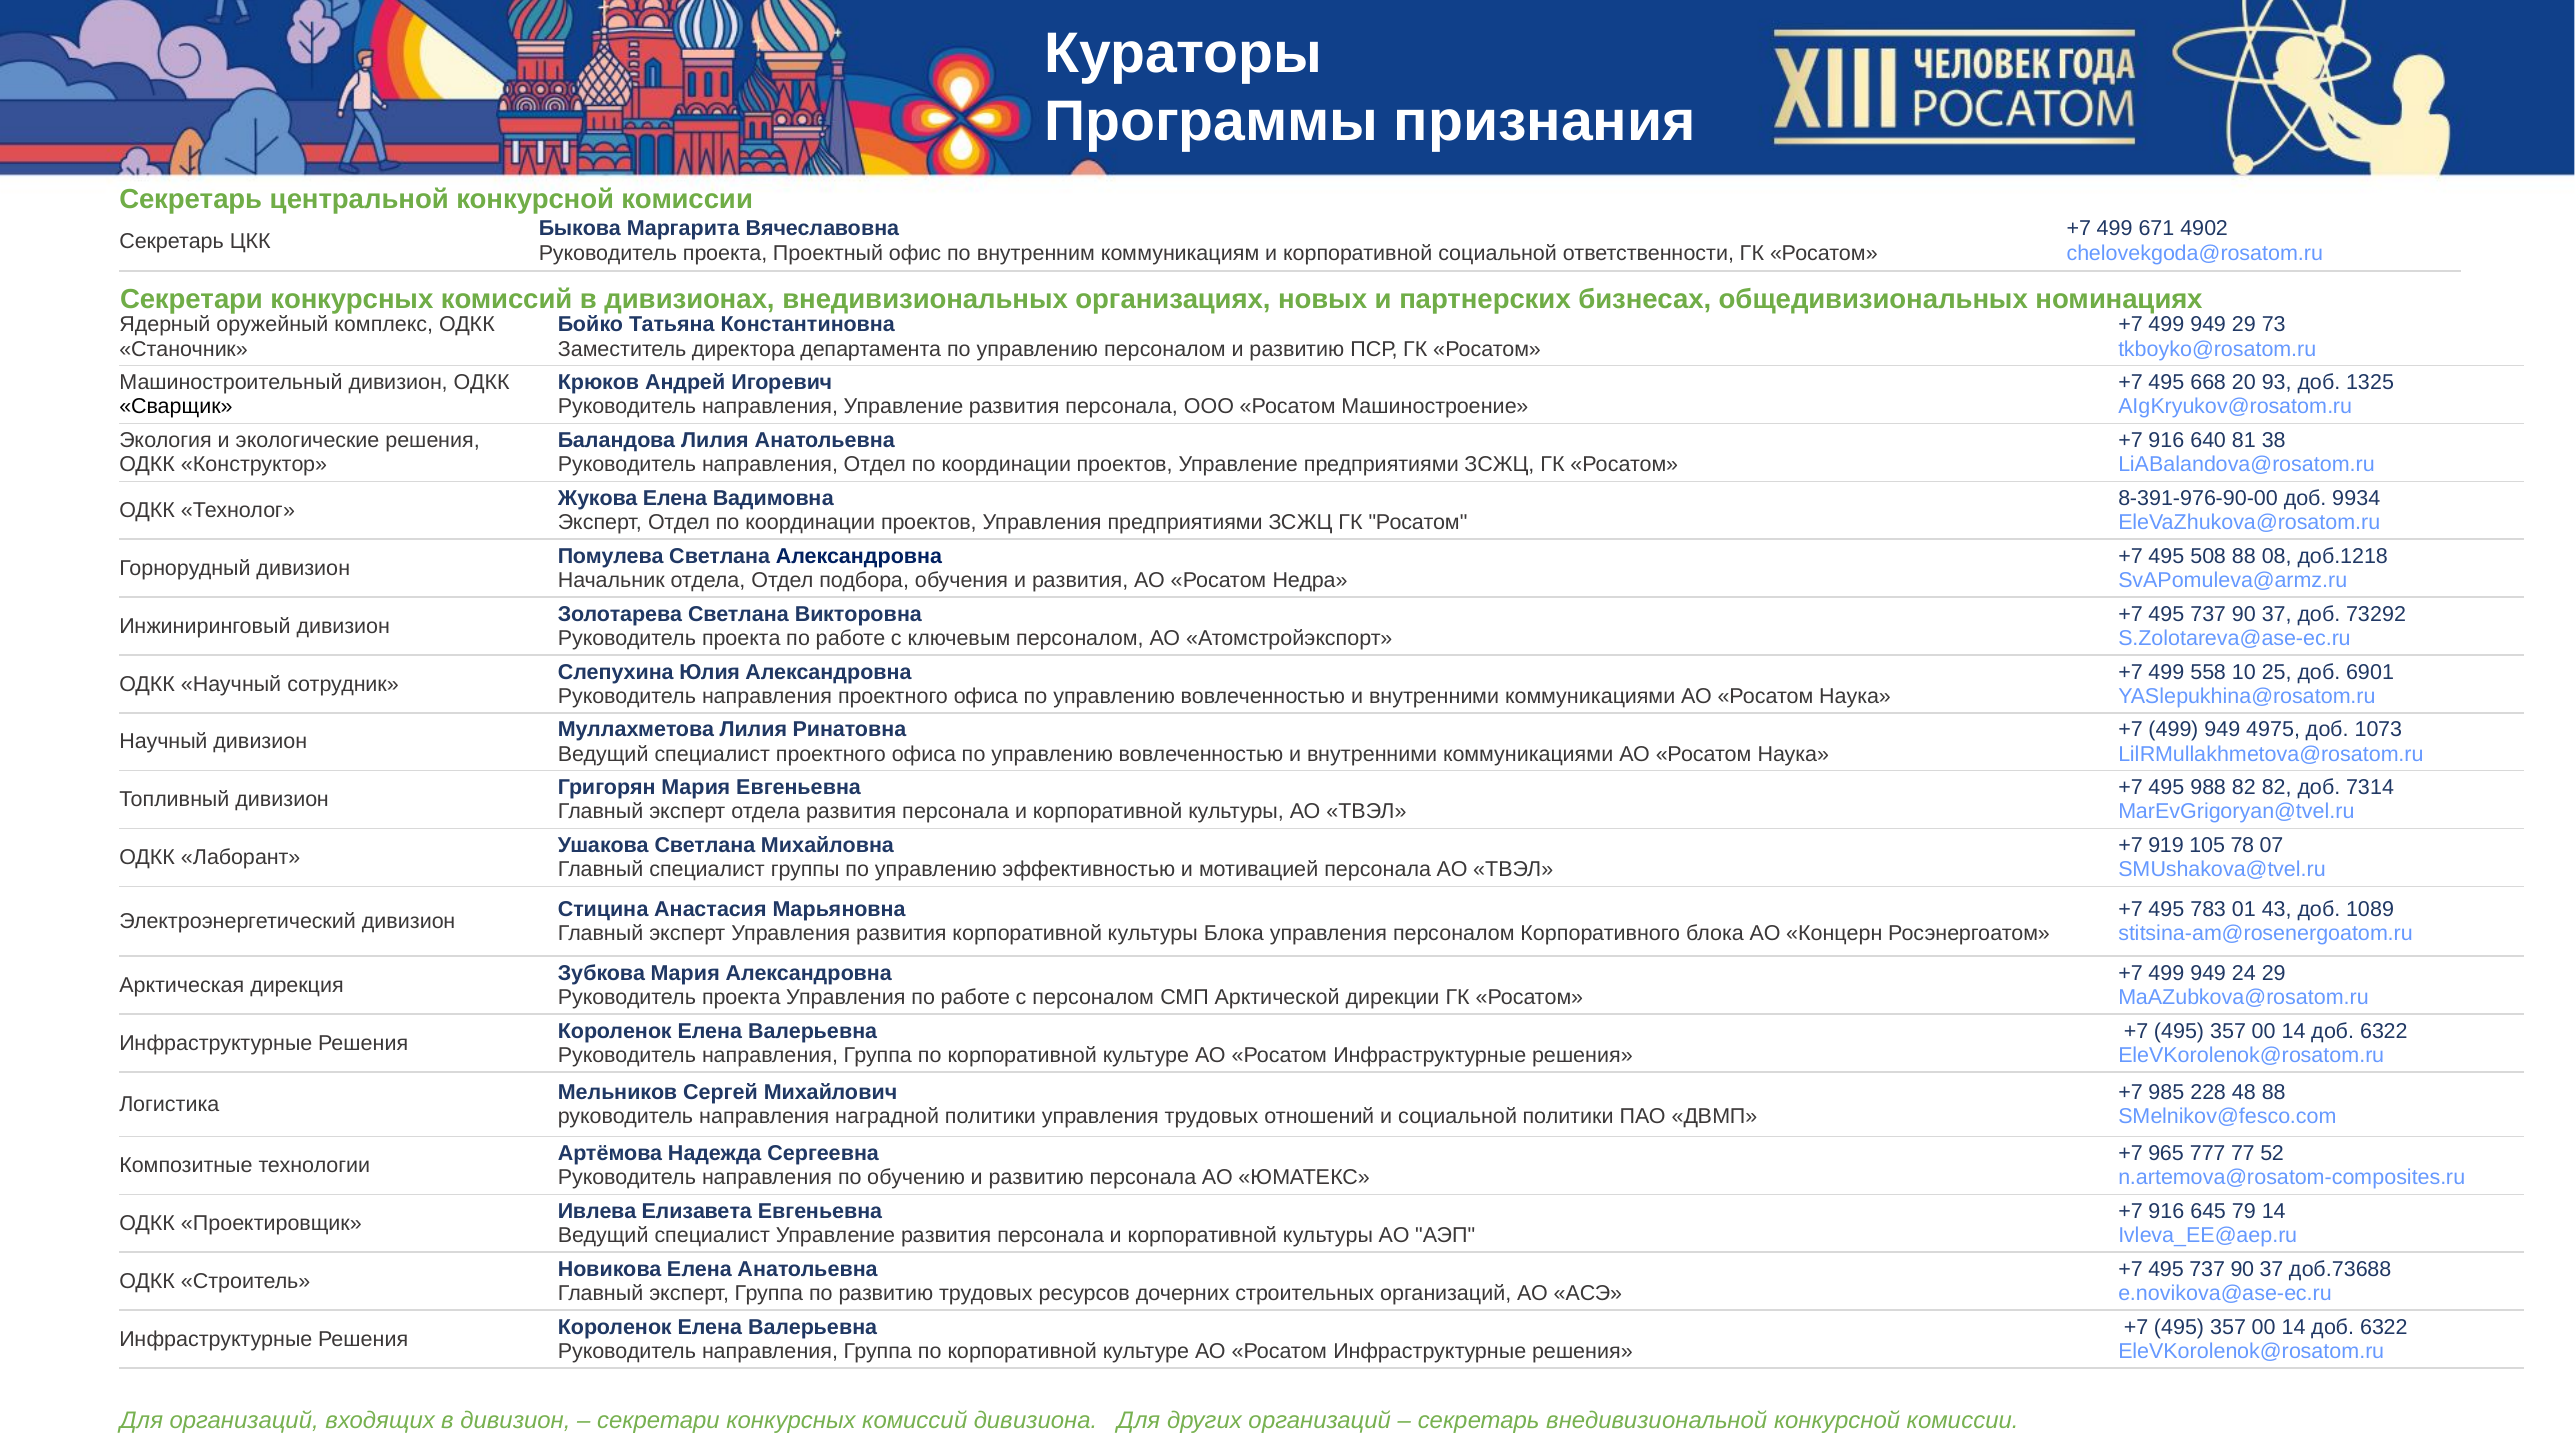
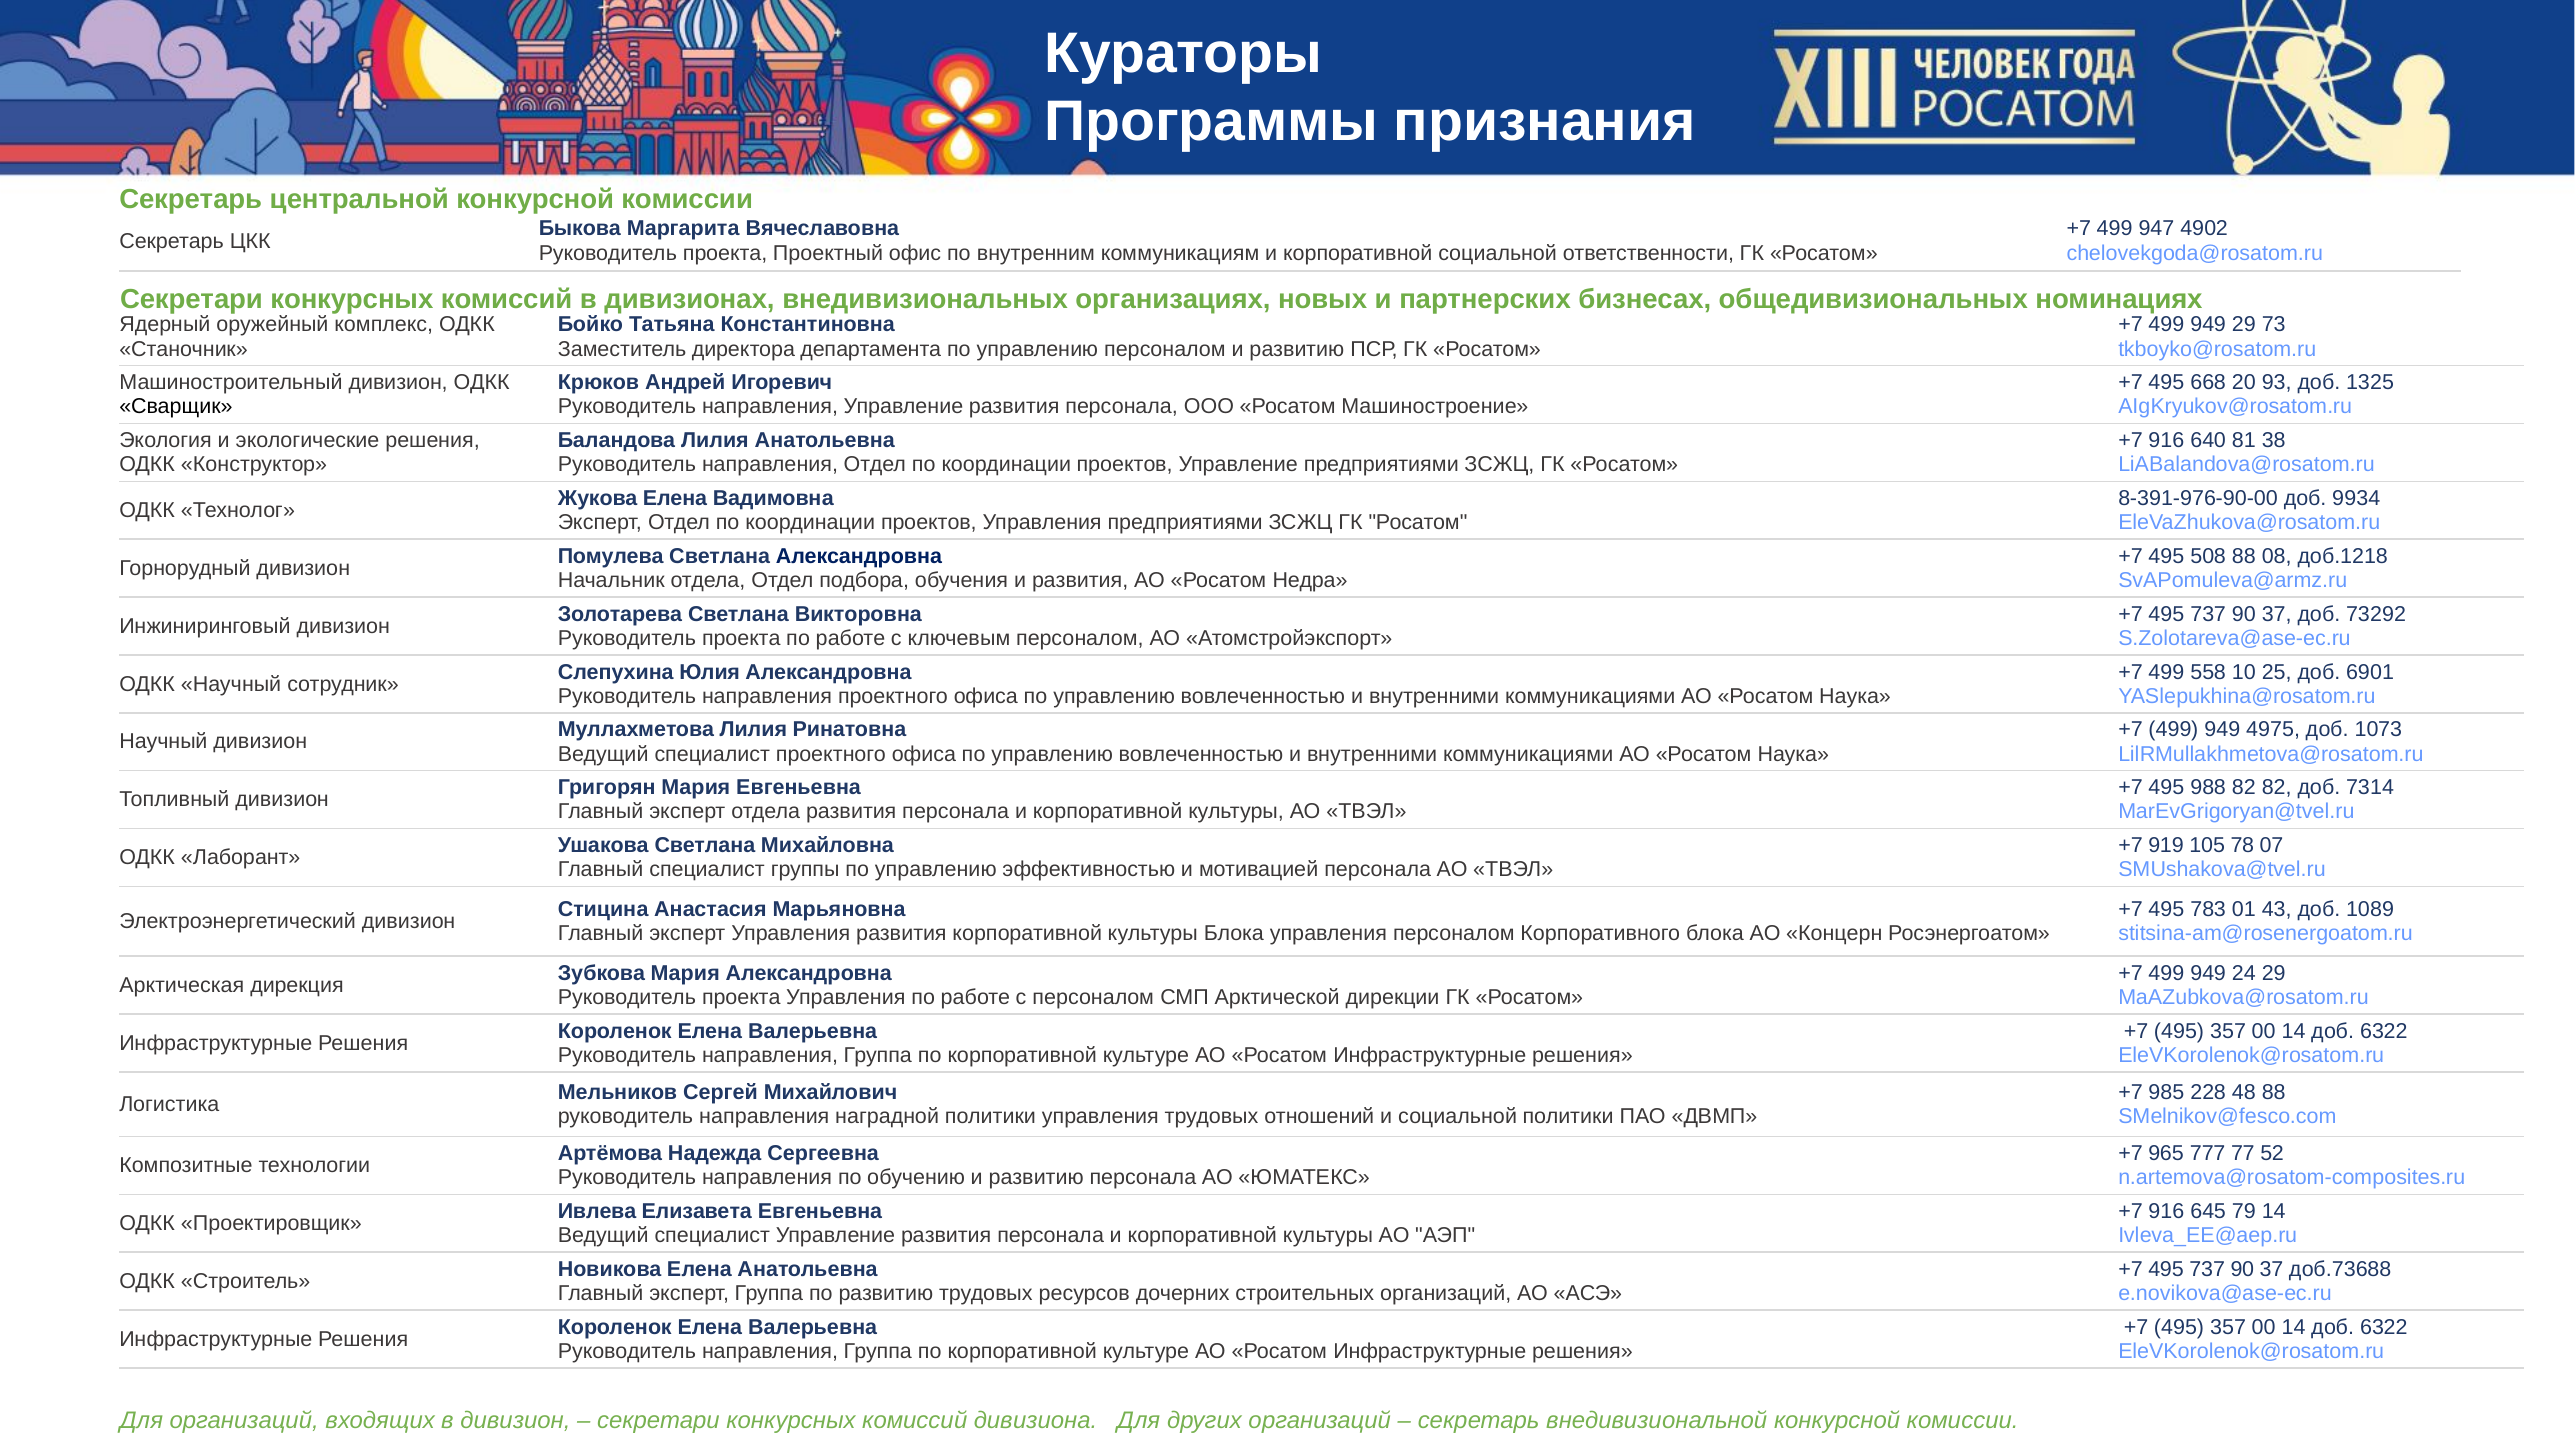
671: 671 -> 947 (2156, 229)
